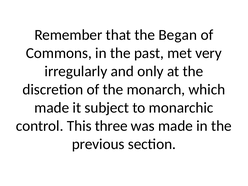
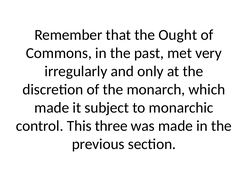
Began: Began -> Ought (178, 35)
